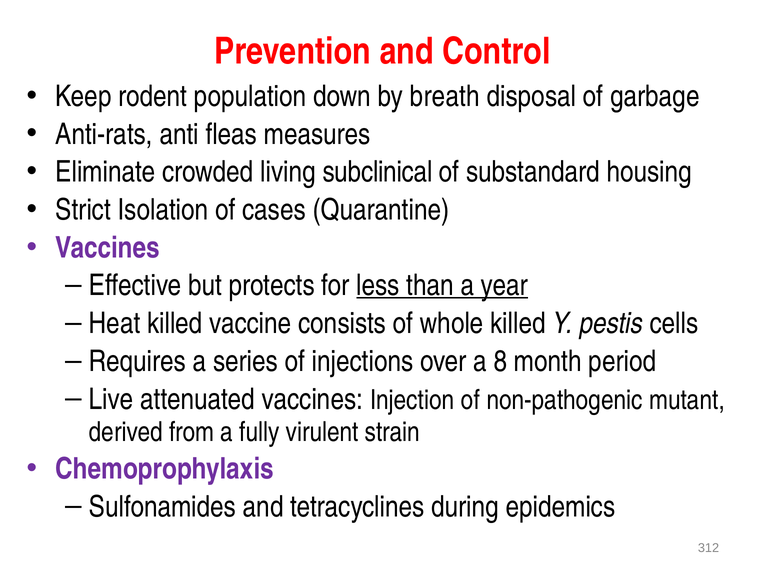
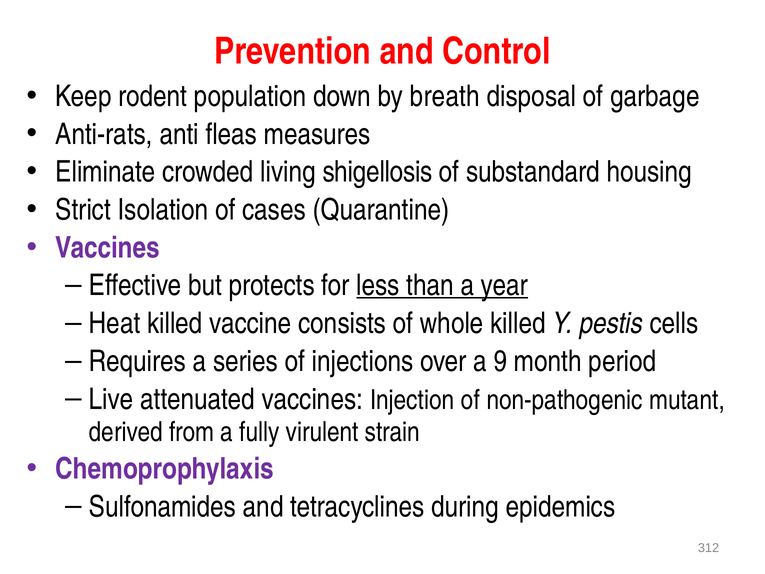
subclinical: subclinical -> shigellosis (378, 172)
8: 8 -> 9 (500, 361)
